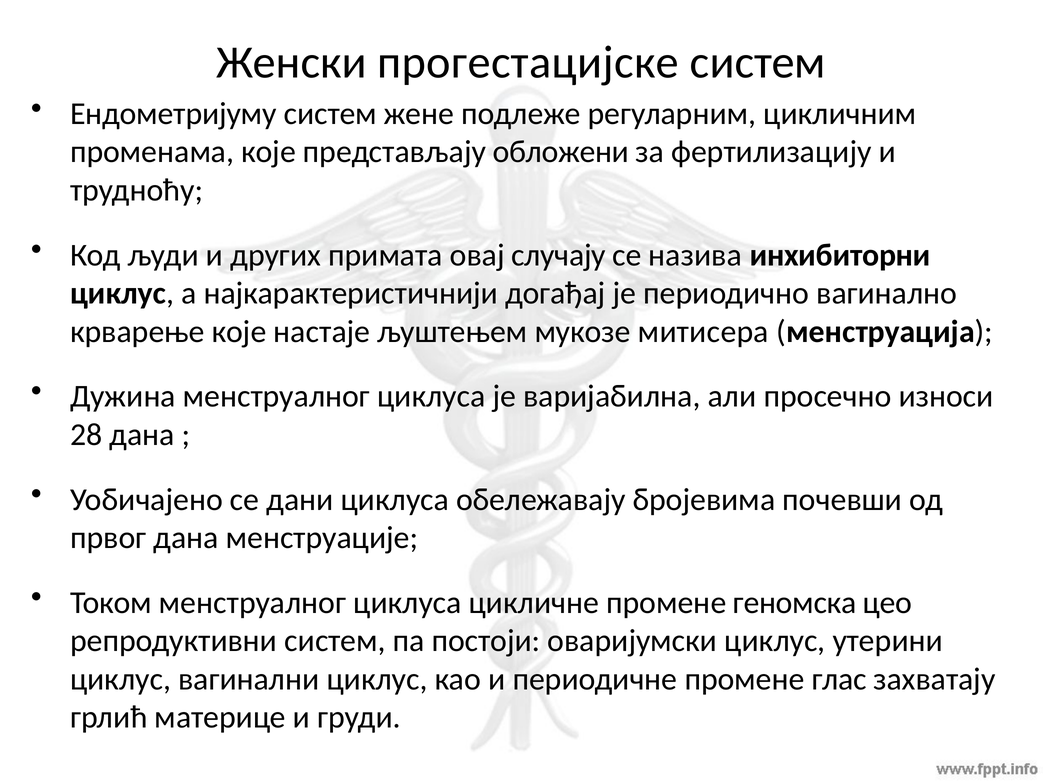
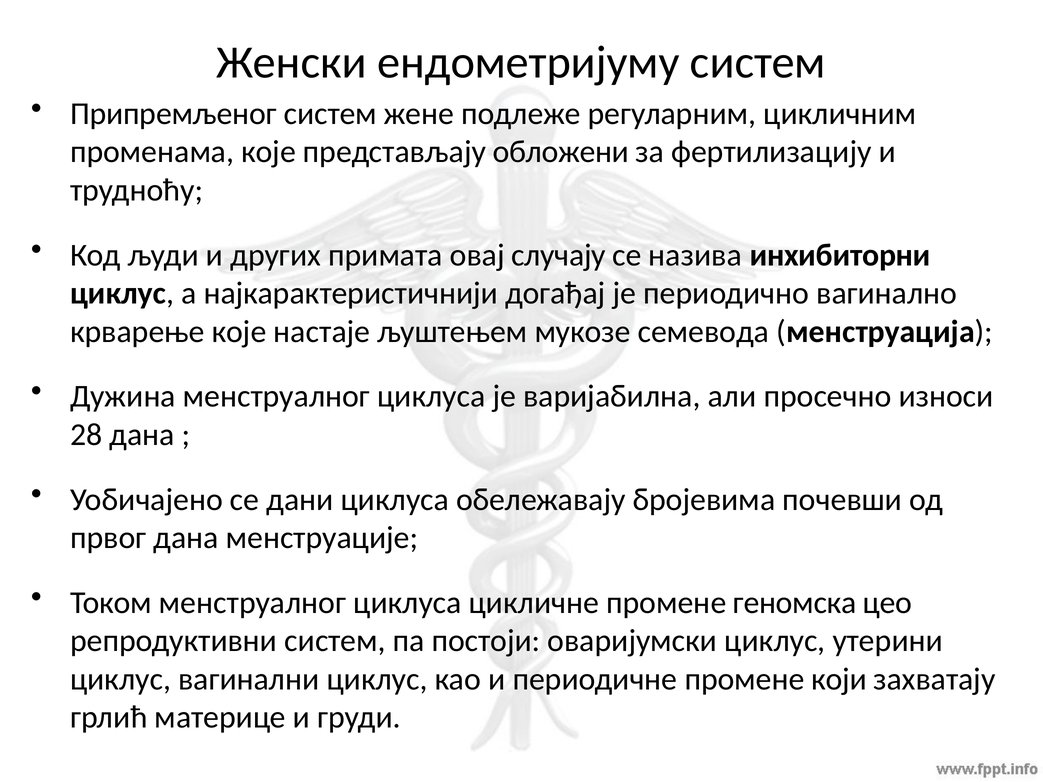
прогестацијске: прогестацијске -> ендометријуму (528, 62)
Ендометријуму: Ендометријуму -> Припремљеног (173, 114)
митисера: митисера -> семевода (703, 332)
глас: глас -> који (839, 679)
